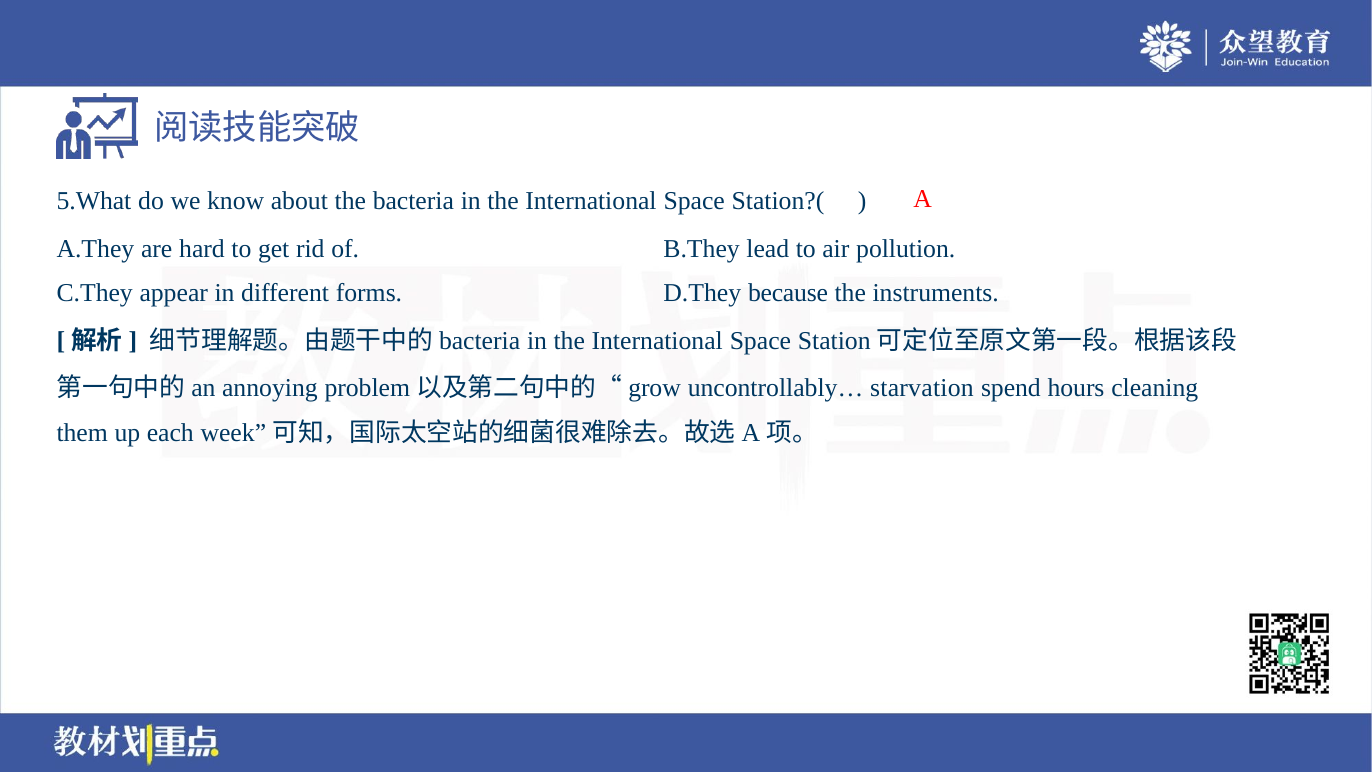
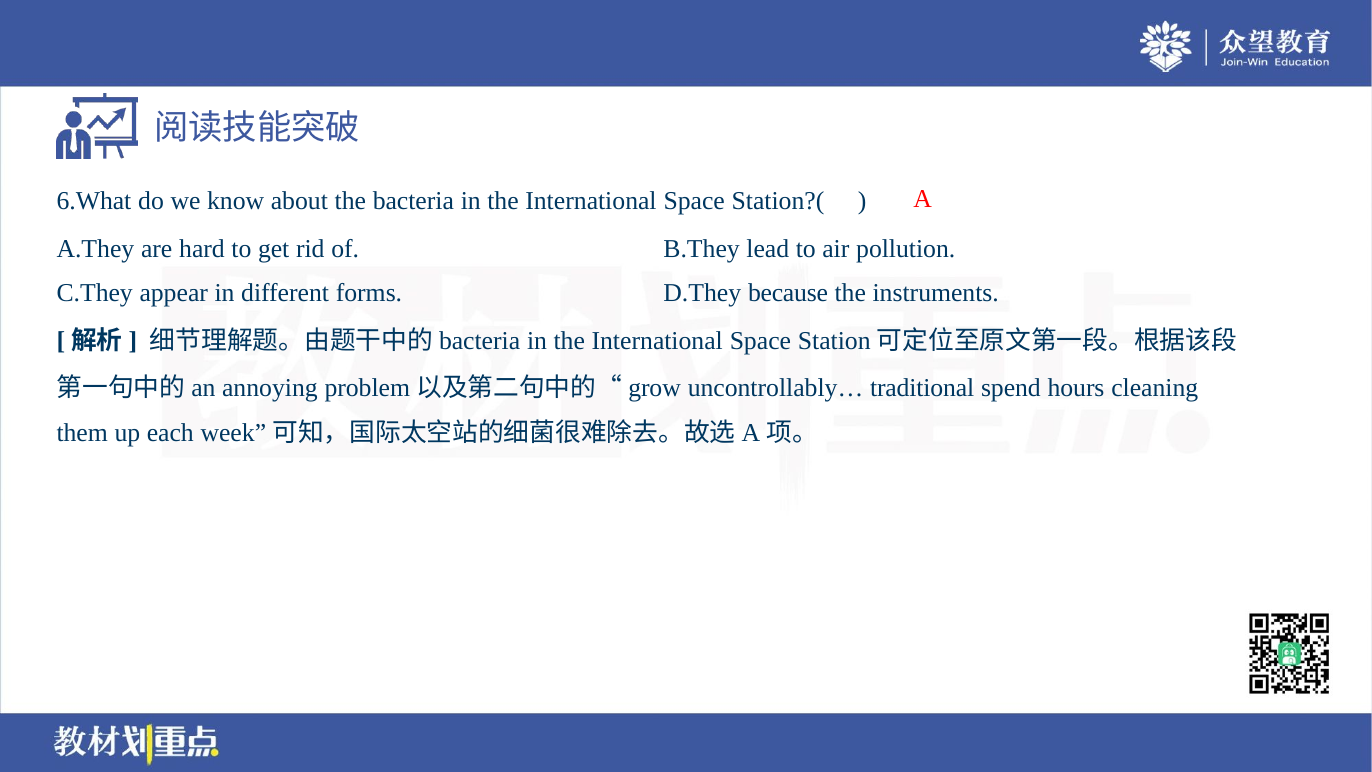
5.What: 5.What -> 6.What (94, 200)
starvation: starvation -> traditional (922, 388)
